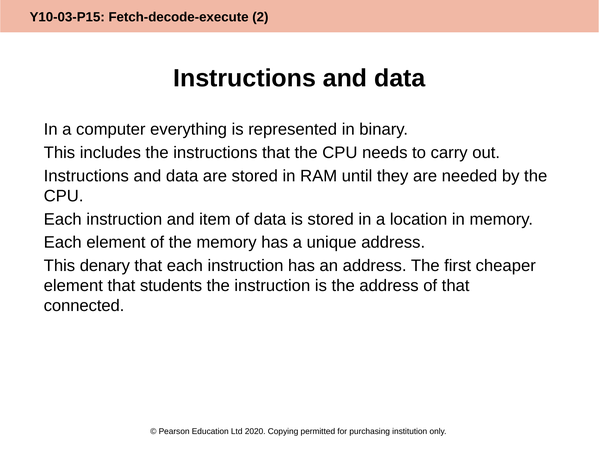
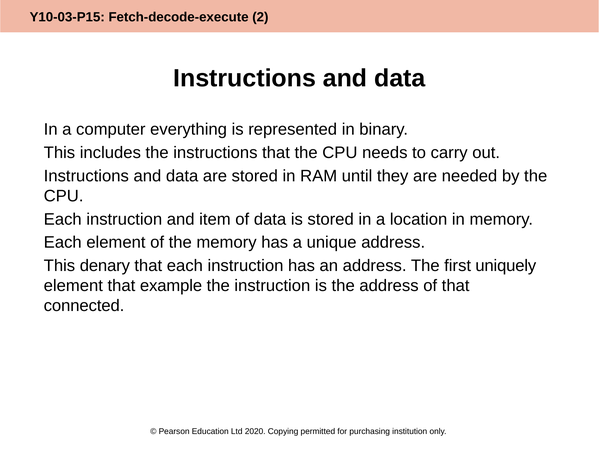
cheaper: cheaper -> uniquely (506, 266)
students: students -> example (171, 286)
